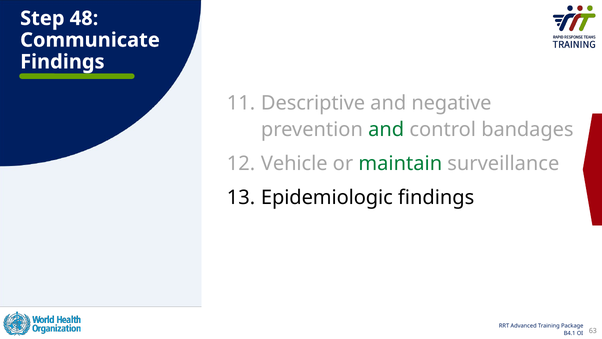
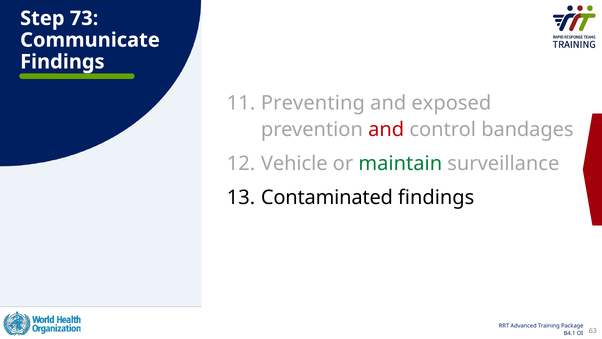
48: 48 -> 73 (84, 18)
Descriptive: Descriptive -> Preventing (313, 103)
negative: negative -> exposed (451, 103)
and colour: green -> red (386, 130)
Epidemiologic: Epidemiologic -> Contaminated (327, 198)
